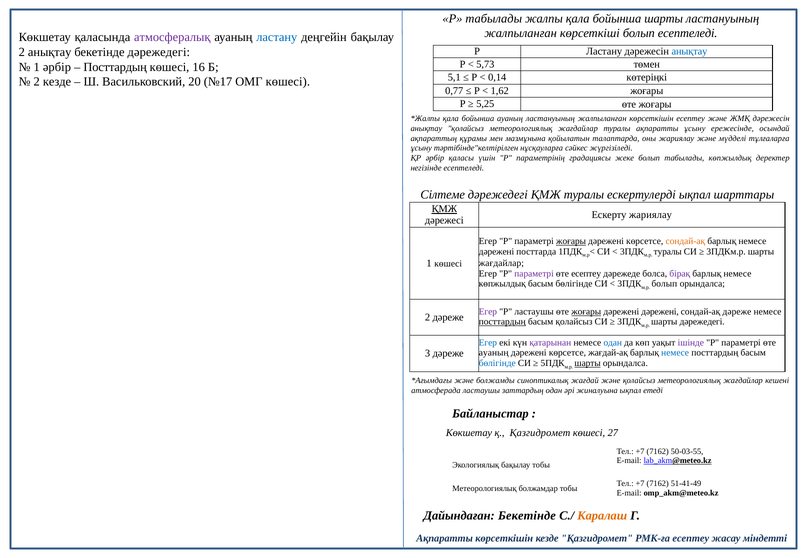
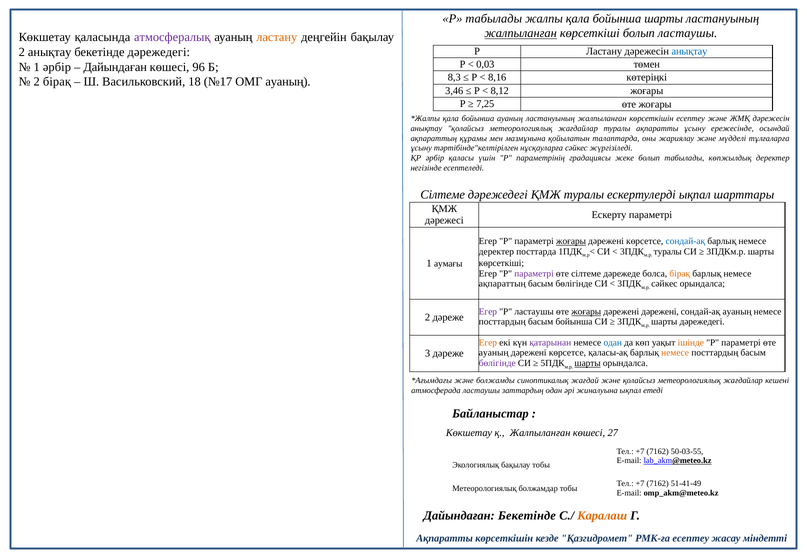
жалпыланған underline: none -> present (521, 33)
болып есептеледі: есептеледі -> ластаушы (688, 33)
ластану colour: blue -> orange (277, 37)
5,73: 5,73 -> 0,03 (485, 64)
Посттардың: Посттардың -> Дайындаған (115, 67)
16: 16 -> 96 (199, 67)
5,1: 5,1 -> 8,3 (454, 77)
0,14: 0,14 -> 8,16 (497, 77)
2 кезде: кезде -> бірақ (57, 82)
20: 20 -> 18 (195, 82)
ОМГ көшесі: көшесі -> ауаның (288, 82)
0,77: 0,77 -> 3,46 (454, 91)
1,62: 1,62 -> 8,12 (500, 91)
5,25: 5,25 -> 7,25 (485, 104)
ҚМЖ underline: present -> none (444, 209)
Ескерту жариялау: жариялау -> параметрі (651, 215)
сондай-ақ colour: orange -> blue (685, 242)
дәрежені: дәрежені -> деректер (496, 252)
1 көшесі: көшесі -> аумағы (448, 264)
жағдайлар: жағдайлар -> көрсеткіші (501, 264)
өте есептеу: есептеу -> сілтеме (586, 274)
бірақ colour: purple -> orange (680, 274)
көпжылдық: көпжылдық -> ақпараттың (502, 284)
болып: болып -> сәйкес (664, 284)
сондай-ақ дәреже: дәреже -> ауаның (737, 312)
посттардың underline: present -> none (502, 322)
басым қолайсыз: қолайсыз -> бойынша (574, 322)
Егер colour: blue -> orange (488, 343)
ішінде colour: purple -> orange (691, 343)
жағдай-ақ: жағдай-ақ -> қаласы-ақ (608, 353)
немесе colour: blue -> orange (675, 353)
бөлігінде colour: blue -> purple (497, 364)
қ Қазгидромет: Қазгидромет -> Жалпыланған (540, 434)
